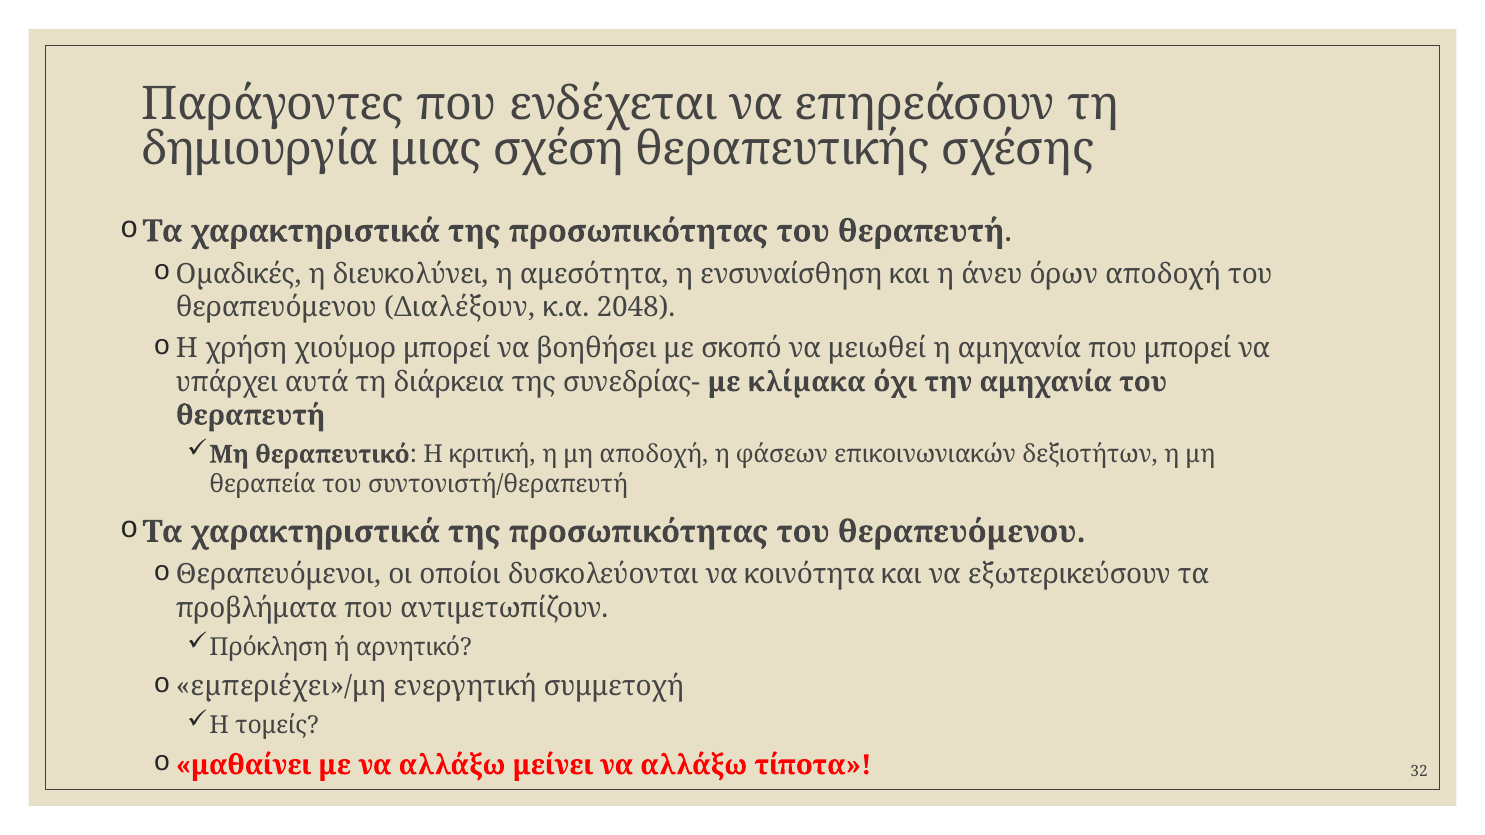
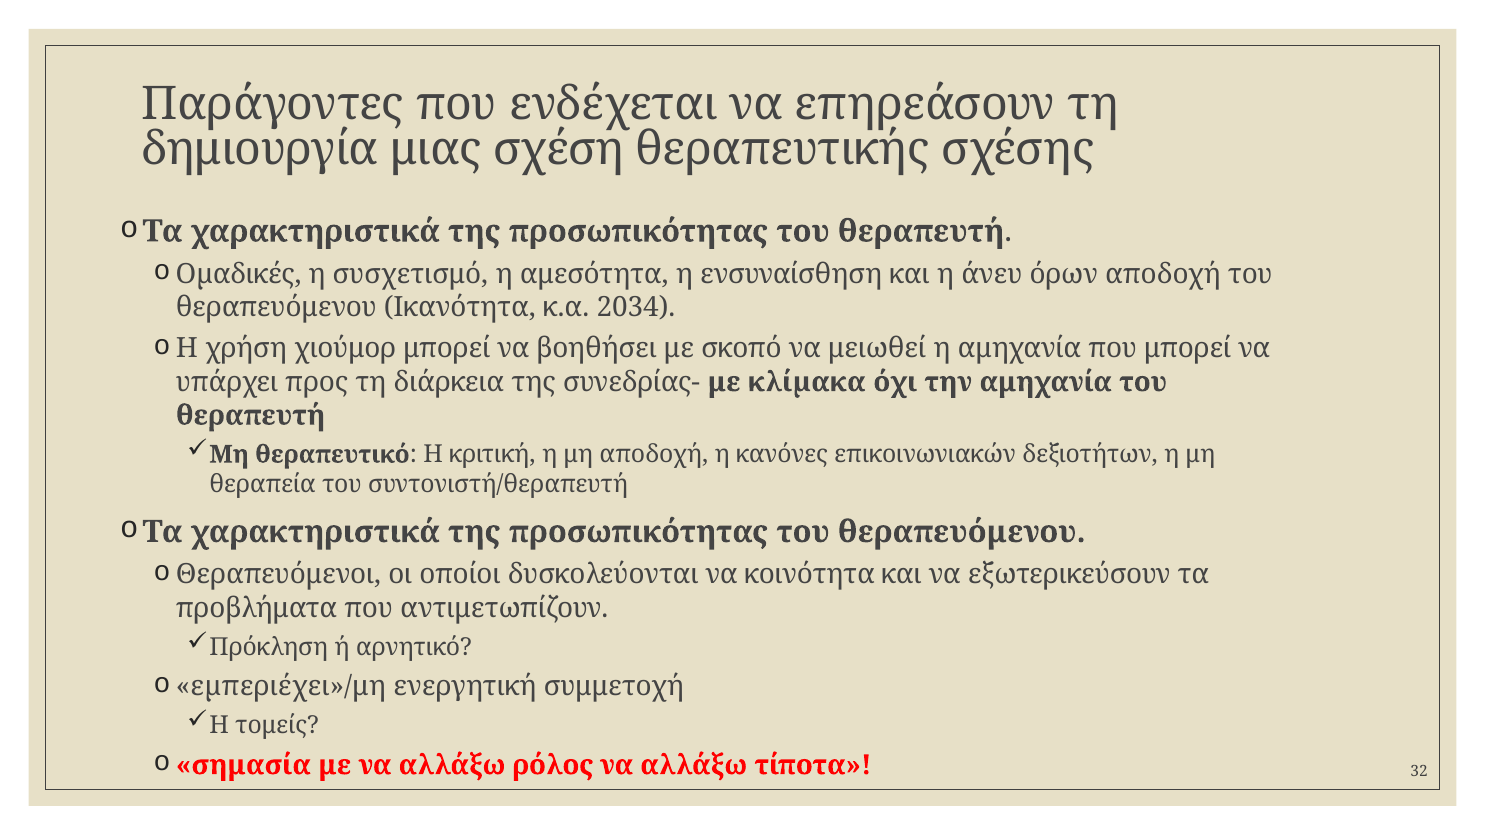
διευκολύνει: διευκολύνει -> συσχετισμό (410, 274)
Διαλέξουν: Διαλέξουν -> Ικανότητα (460, 308)
2048: 2048 -> 2034 (636, 308)
αυτά: αυτά -> προς (317, 382)
φάσεων: φάσεων -> κανόνες (782, 455)
μαθαίνει: μαθαίνει -> σημασία (243, 765)
μείνει: μείνει -> ρόλος (553, 765)
